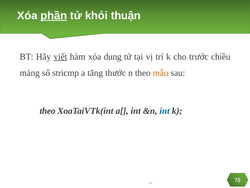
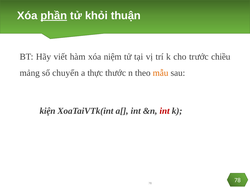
viết underline: present -> none (60, 56)
dung: dung -> niệm (113, 56)
stricmp: stricmp -> chuyển (66, 73)
tăng: tăng -> thực (95, 73)
theo: theo -> kiện (48, 111)
int colour: blue -> red (165, 111)
